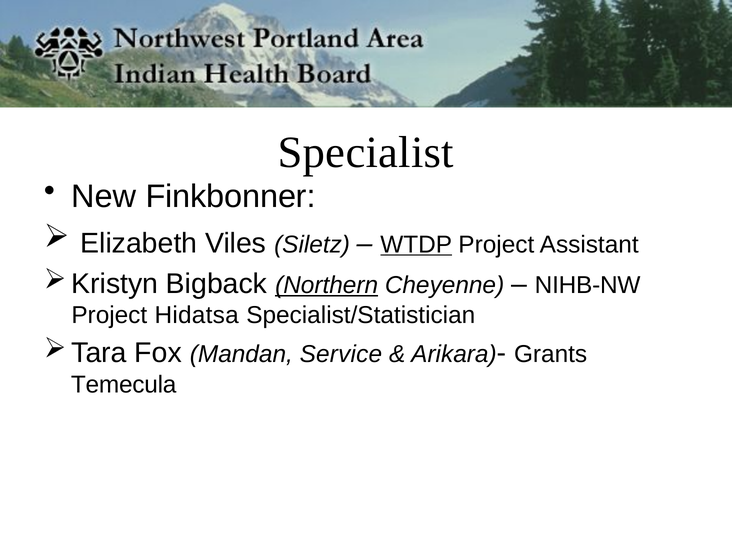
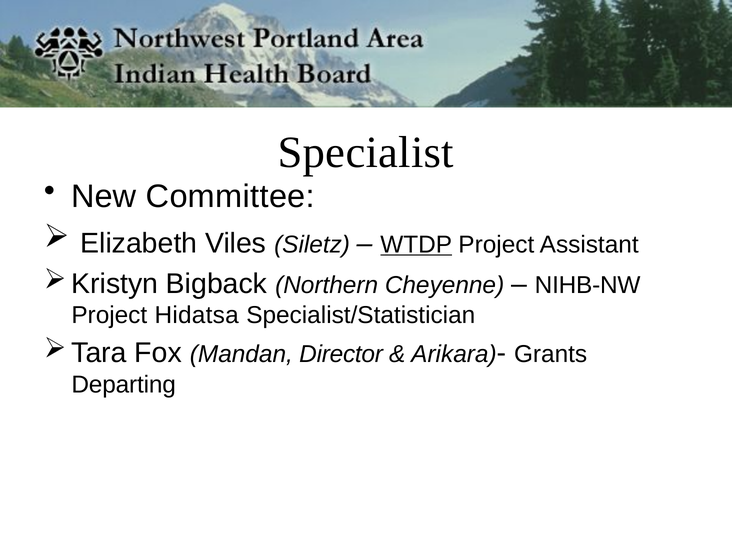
Finkbonner: Finkbonner -> Committee (230, 196)
Northern underline: present -> none (327, 285)
Service: Service -> Director (341, 354)
Temecula: Temecula -> Departing (124, 384)
